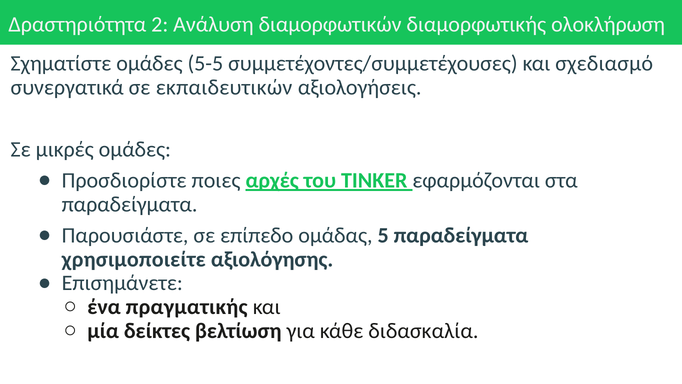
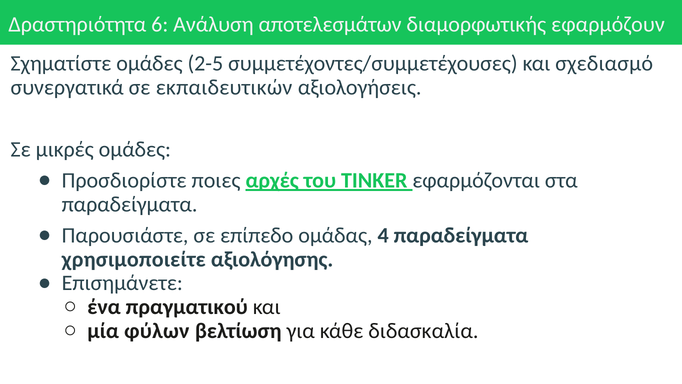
2: 2 -> 6 (160, 24)
διαμορφωτικών: διαμορφωτικών -> αποτελεσμάτων (330, 24)
ολοκλήρωση: ολοκλήρωση -> εφαρμόζουν (608, 24)
5-5: 5-5 -> 2-5 (205, 64)
5: 5 -> 4 (383, 235)
πραγματικής: πραγματικής -> πραγματικού (187, 307)
δείκτες: δείκτες -> φύλων (157, 330)
